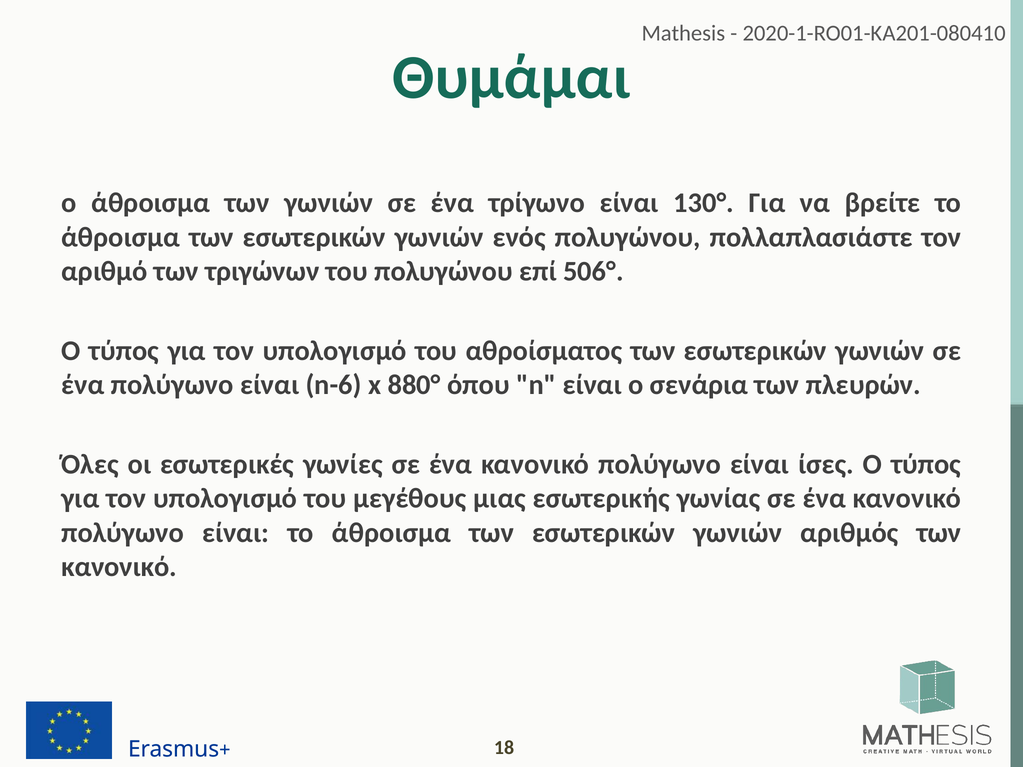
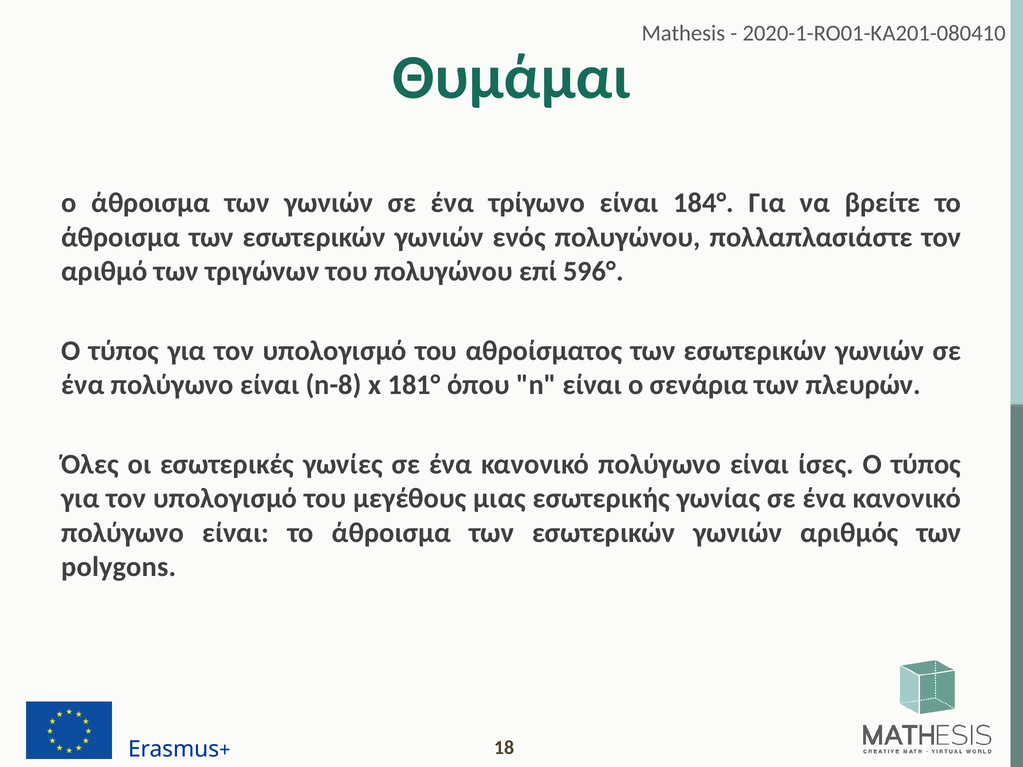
130°: 130° -> 184° (704, 203)
506°: 506° -> 596° (593, 271)
n-6: n-6 -> n-8 (334, 385)
880°: 880° -> 181° (414, 385)
κανονικό: κανονικό -> polygons (119, 567)
